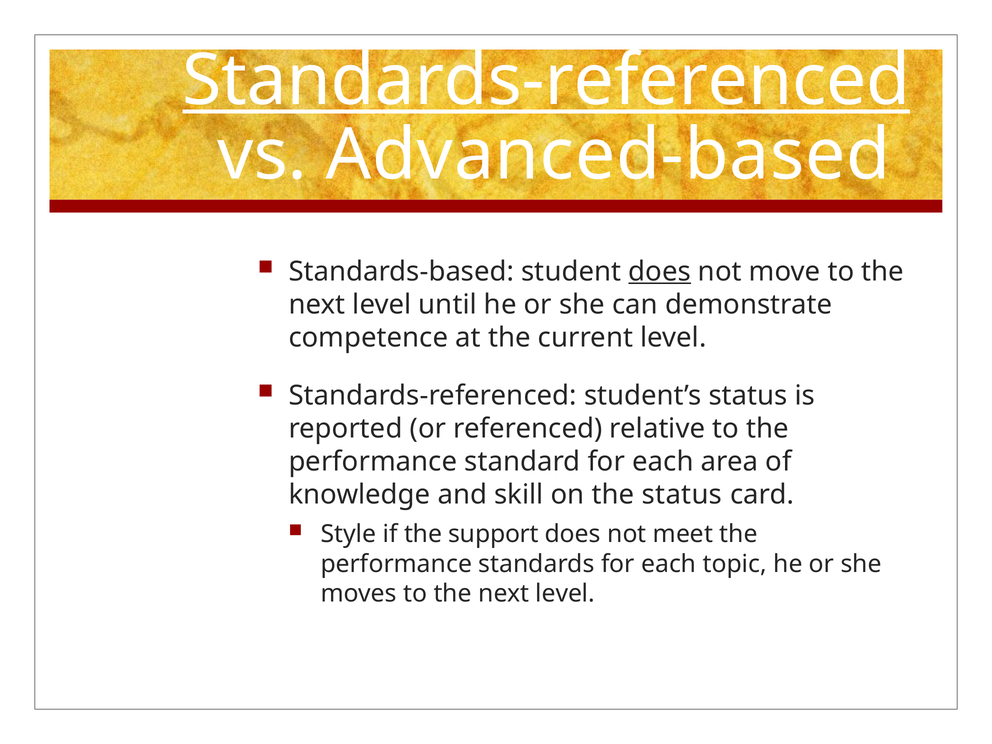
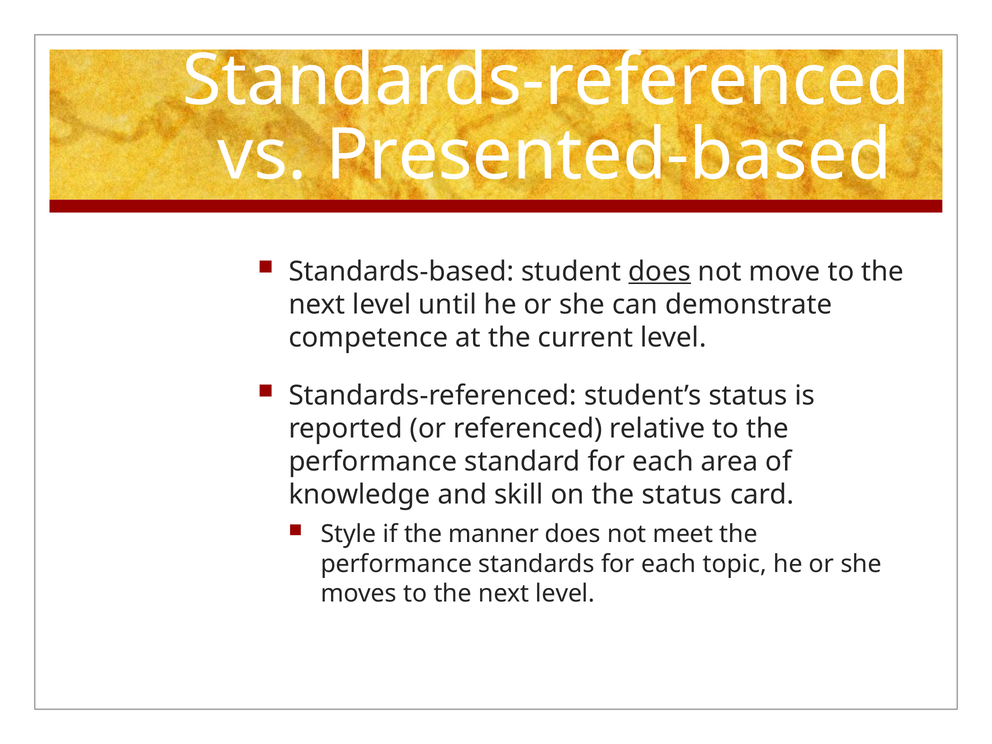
Standards-referenced underline: present -> none (546, 81)
Advanced-based: Advanced-based -> Presented-based (609, 155)
support: support -> manner (494, 534)
